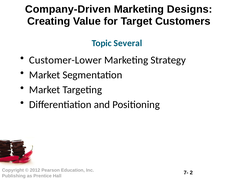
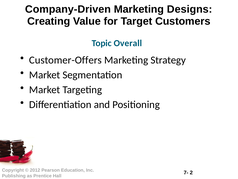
Several: Several -> Overall (128, 43)
Customer-Lower: Customer-Lower -> Customer-Offers (65, 60)
